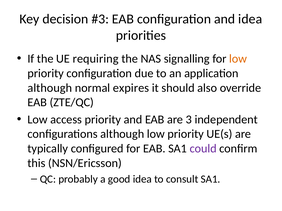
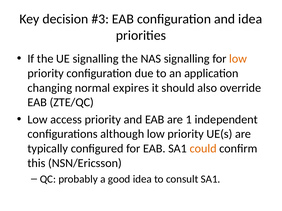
UE requiring: requiring -> signalling (96, 59)
although: although -> changing (50, 88)
3: 3 -> 1 (189, 120)
could colour: purple -> orange (203, 149)
